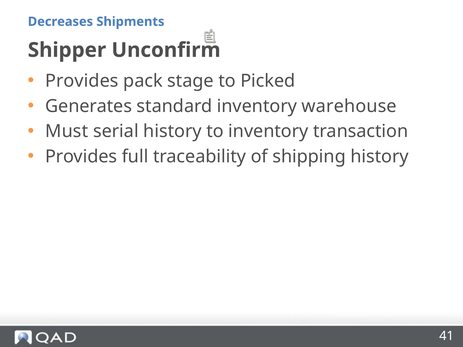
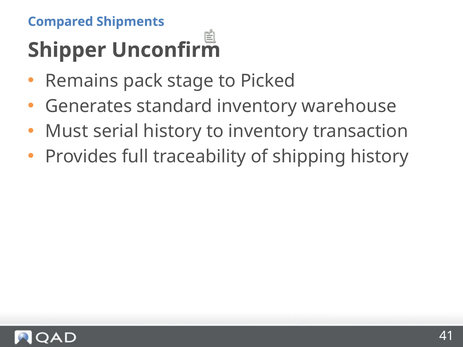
Decreases: Decreases -> Compared (60, 22)
Provides: Provides -> Remains (82, 81)
